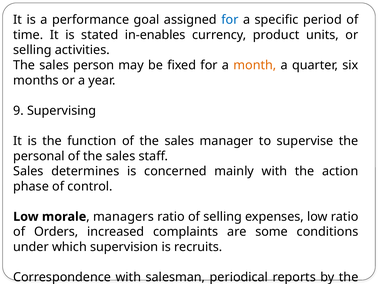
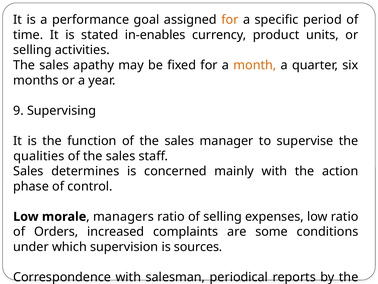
for colour: blue -> orange (230, 20)
person: person -> apathy (94, 65)
personal: personal -> qualities (39, 156)
recruits: recruits -> sources (198, 247)
